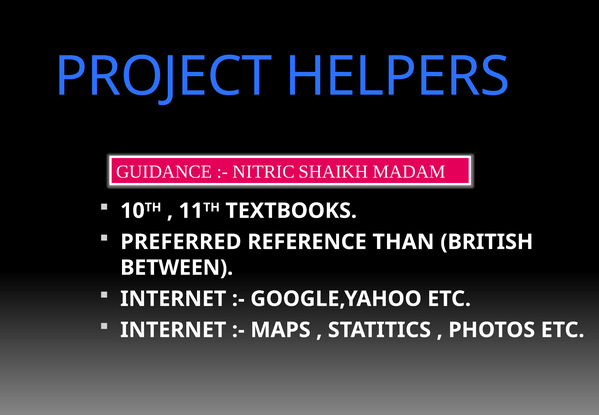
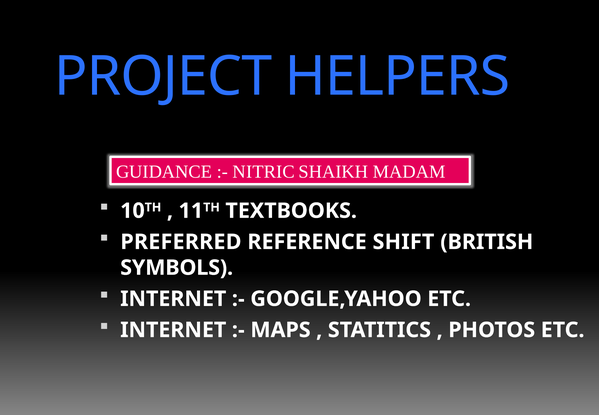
THAN: THAN -> SHIFT (403, 242)
BETWEEN: BETWEEN -> SYMBOLS (177, 267)
